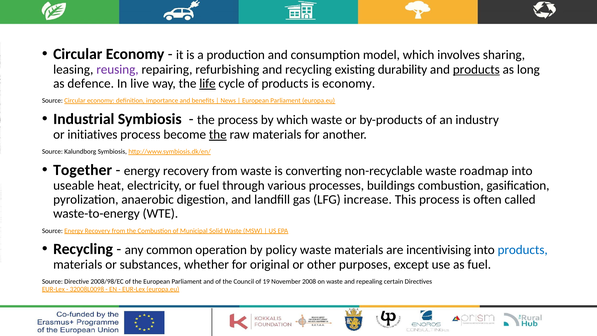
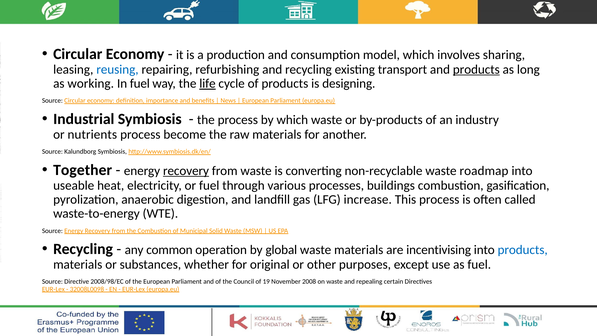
reusing colour: purple -> blue (117, 69)
durability: durability -> transport (402, 69)
defence: defence -> working (91, 84)
In live: live -> fuel (140, 84)
is economy: economy -> designing (349, 84)
initiatives: initiatives -> nutrients (92, 134)
the underline: present -> none (218, 134)
recovery underline: none -> present (186, 171)
policy: policy -> global (281, 250)
